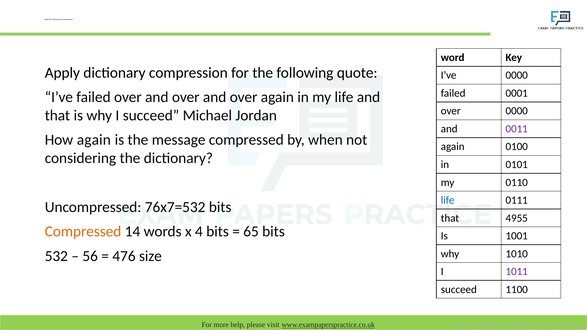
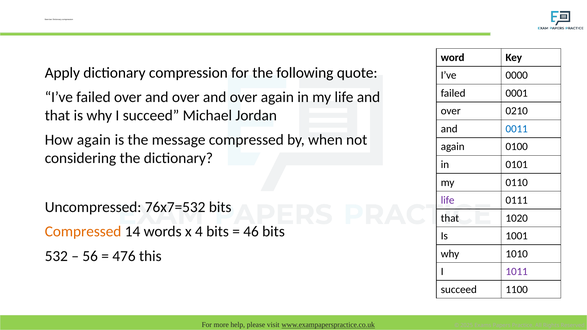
over 0000: 0000 -> 0210 (517, 111)
0011 colour: purple -> blue (517, 129)
life colour: blue -> purple (448, 200)
4955: 4955 -> 1020 (517, 218)
65: 65 -> 46 (251, 232)
size: size -> this (150, 256)
